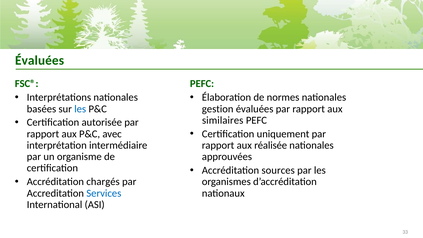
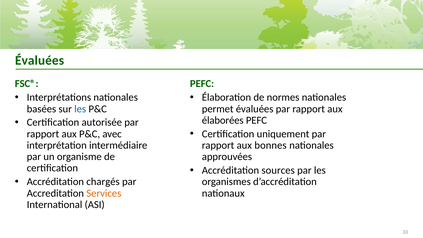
gestion: gestion -> permet (218, 109)
similaires: similaires -> élaborées (223, 120)
réalisée: réalisée -> bonnes (271, 145)
Services colour: blue -> orange (104, 193)
